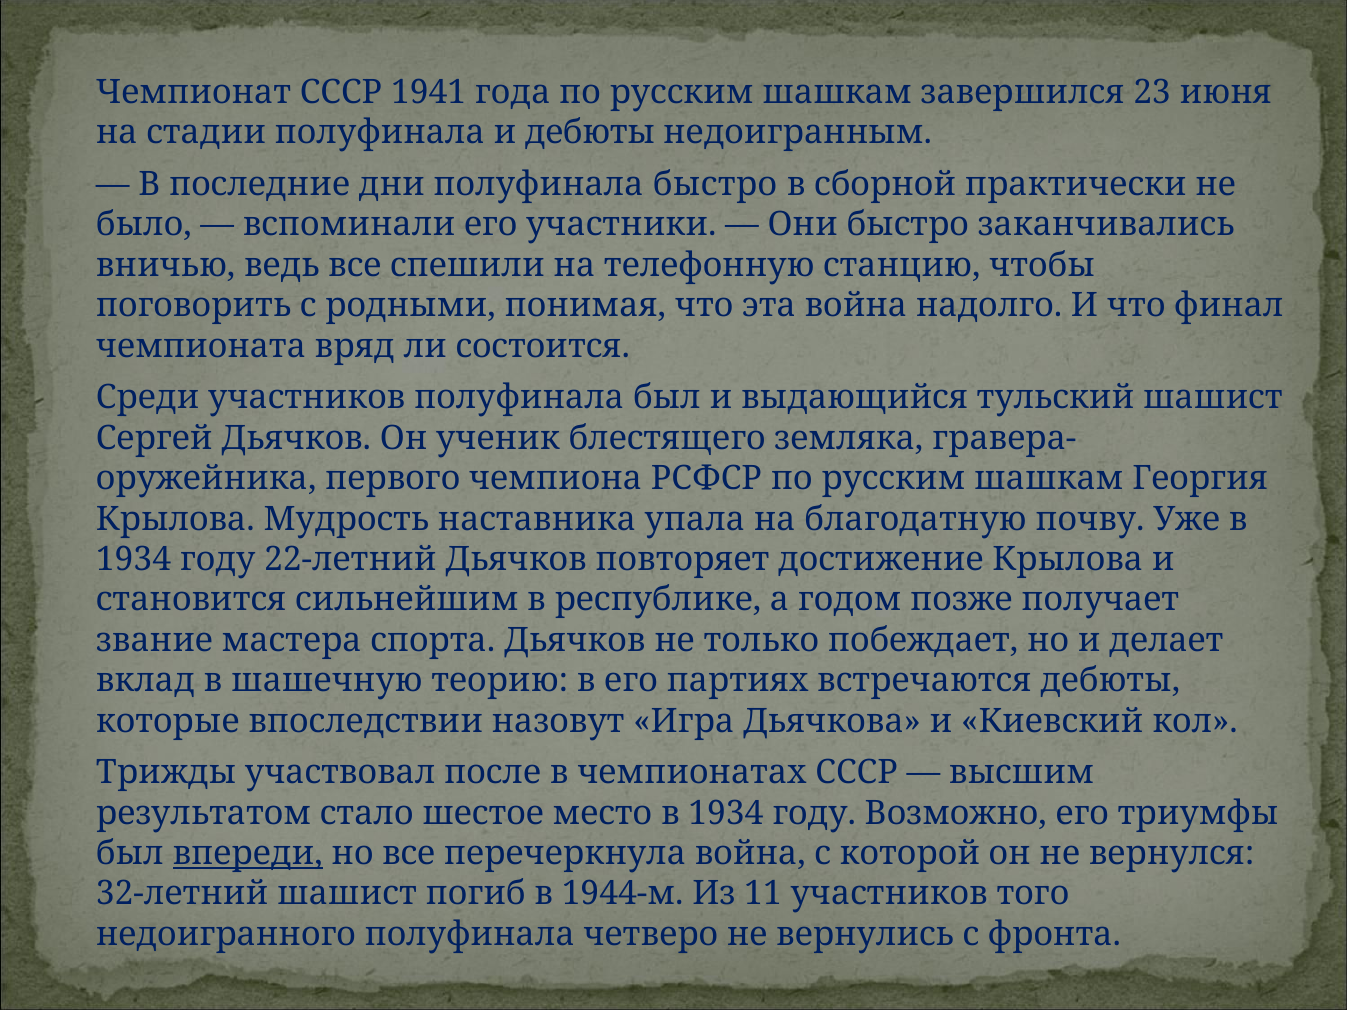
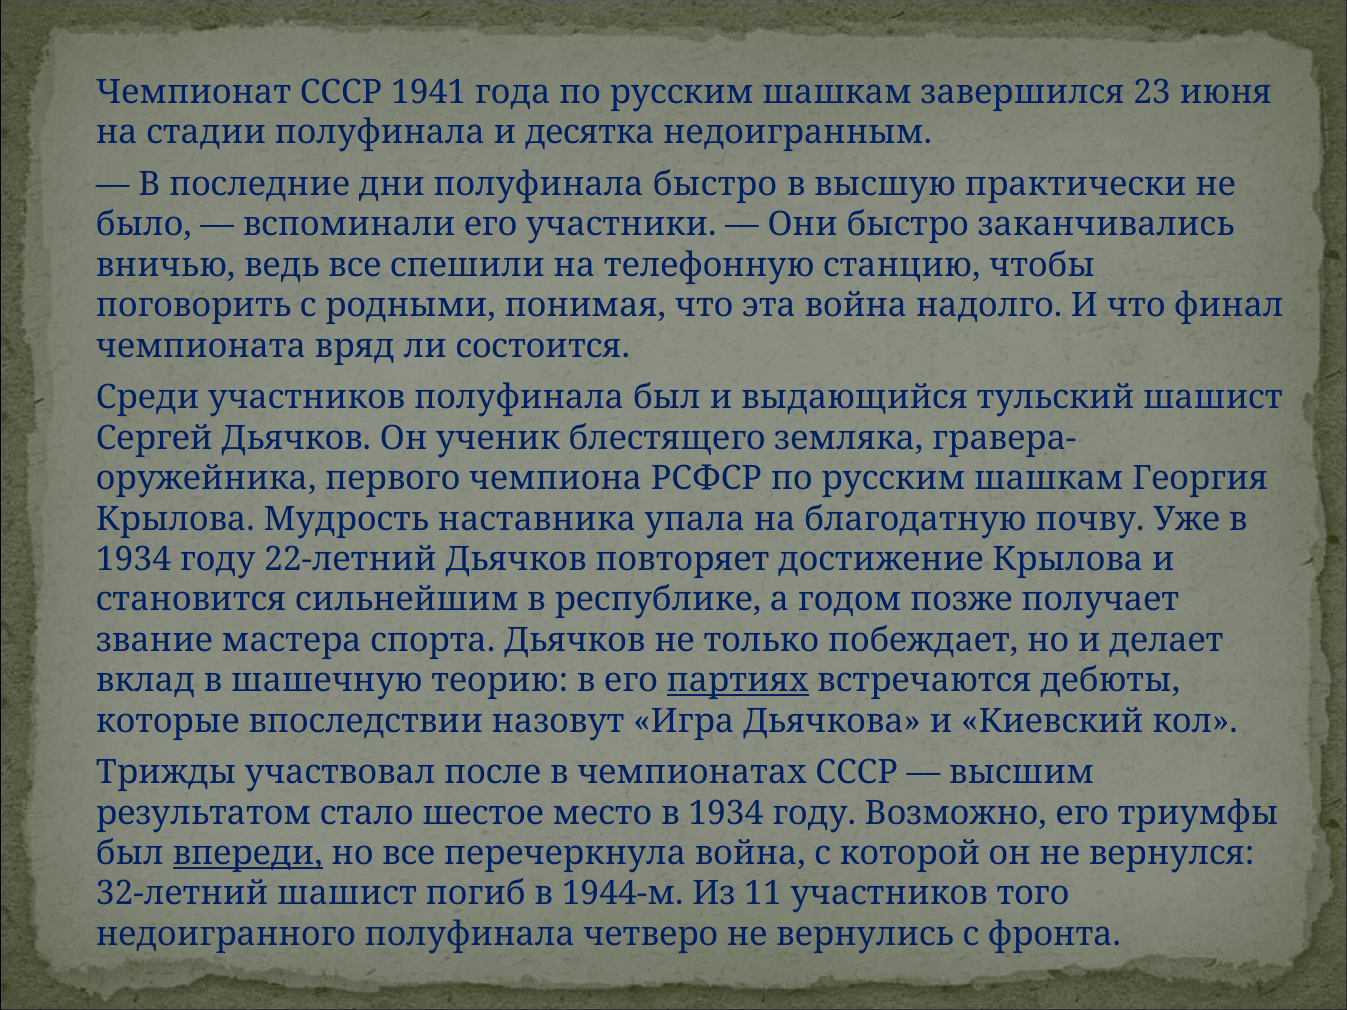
и дебюты: дебюты -> десятка (590, 133)
сборной: сборной -> высшую (885, 185)
партиях underline: none -> present (738, 681)
